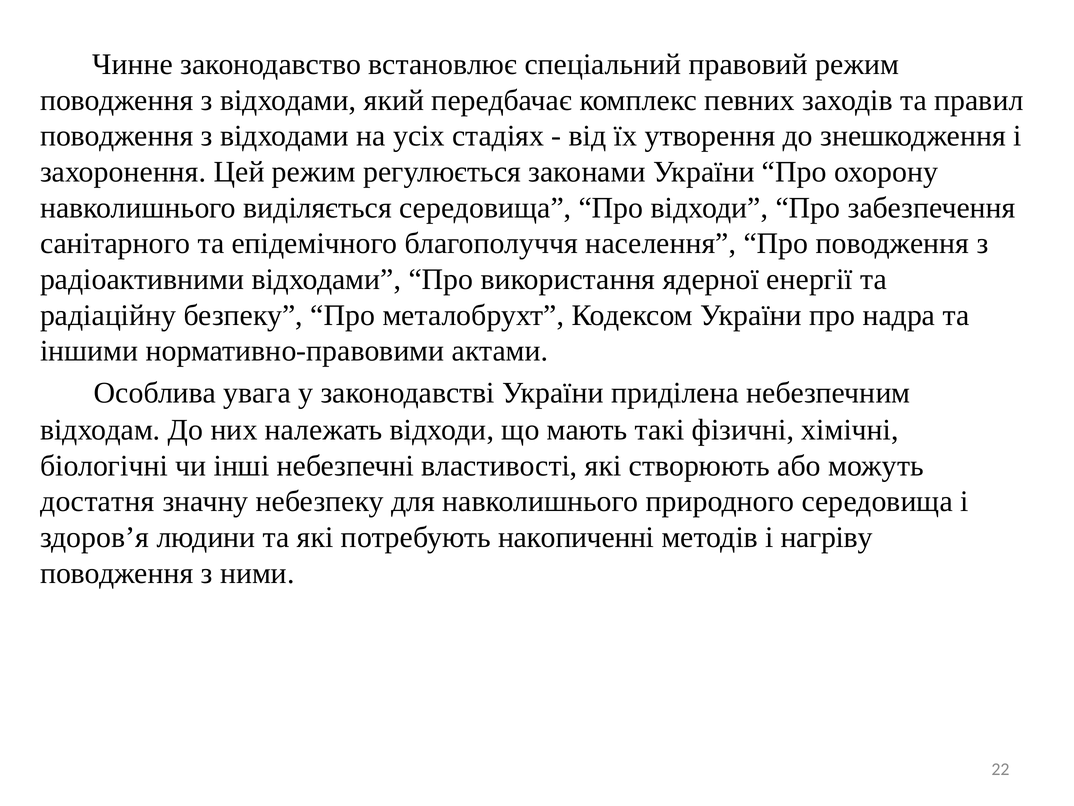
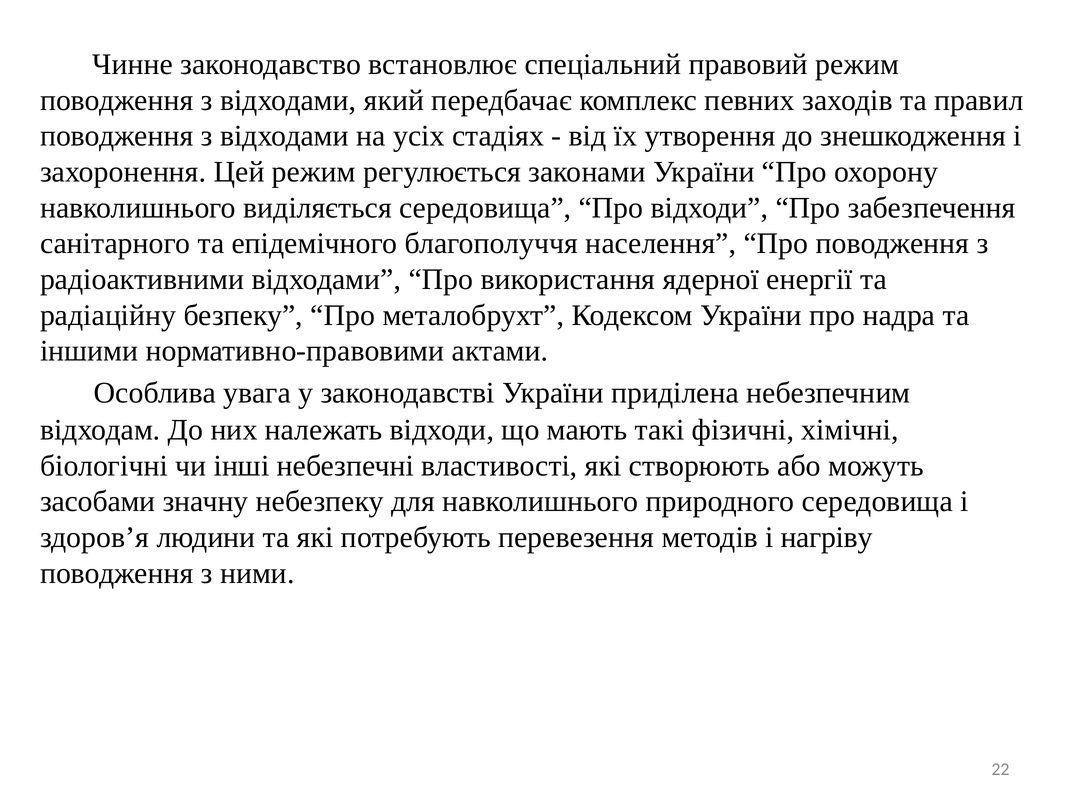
достатня: достатня -> засобами (98, 501)
накопиченні: накопиченні -> перевезення (576, 537)
